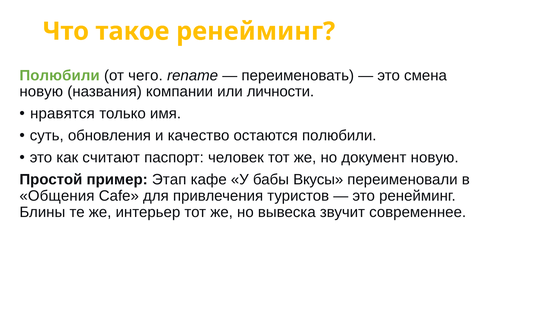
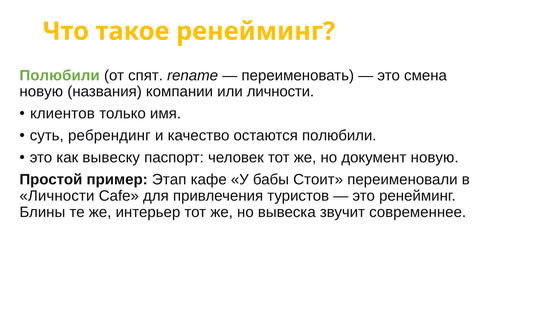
чего: чего -> спят (146, 75)
нравятся: нравятся -> клиентов (62, 114)
обновления: обновления -> ребрендинг (109, 136)
считают: считают -> вывеску (111, 158)
Вкусы: Вкусы -> Стоит (318, 180)
Общения: Общения -> Личности (57, 196)
